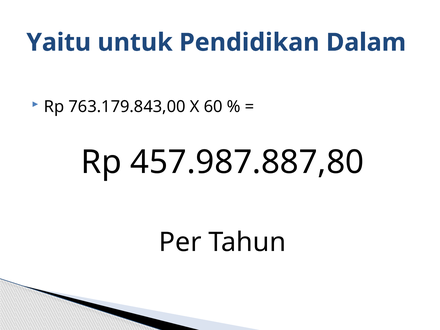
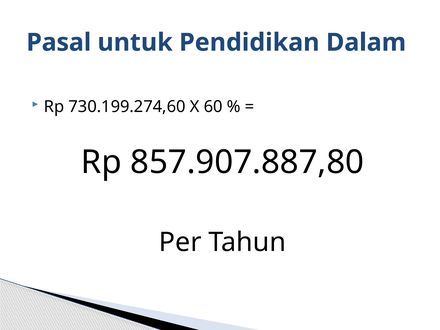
Yaitu: Yaitu -> Pasal (59, 42)
763.179.843,00: 763.179.843,00 -> 730.199.274,60 (127, 107)
457.987.887,80: 457.987.887,80 -> 857.907.887,80 (247, 162)
